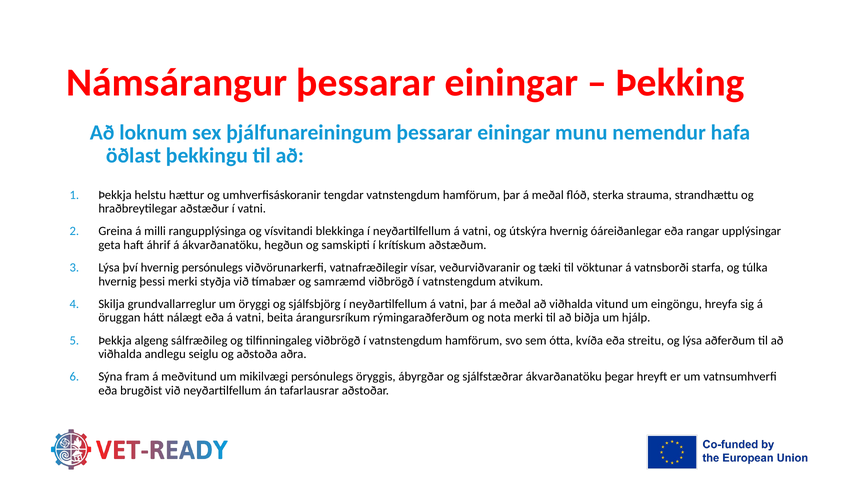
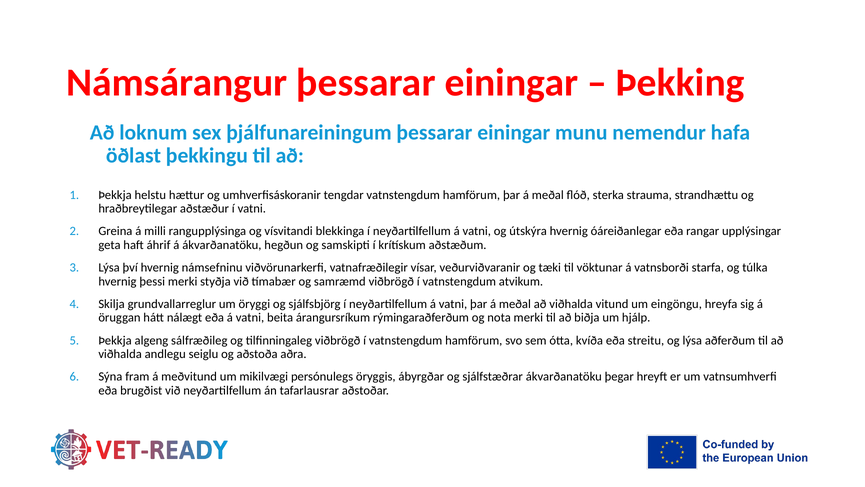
hvernig persónulegs: persónulegs -> námsefninu (212, 267)
